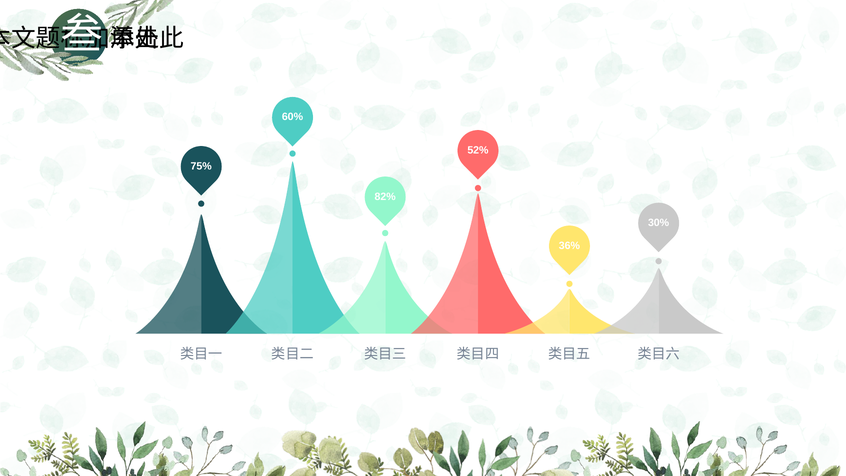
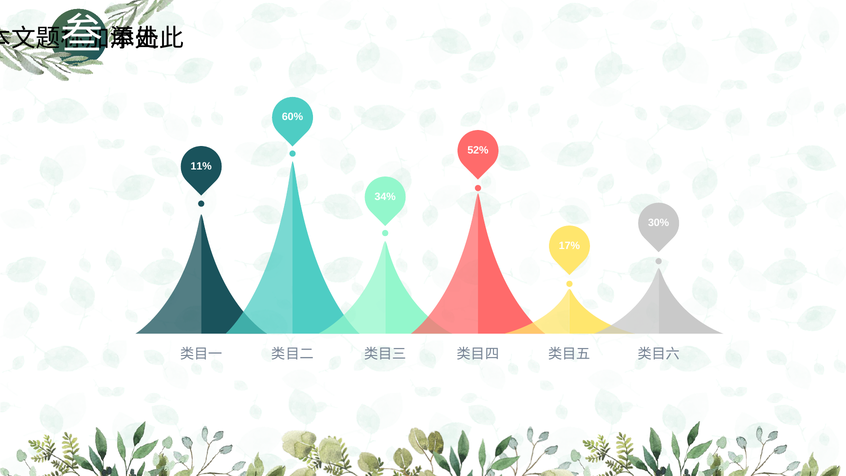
75%: 75% -> 11% (201, 166)
82%: 82% -> 34% (385, 197)
36%: 36% -> 17% (569, 246)
